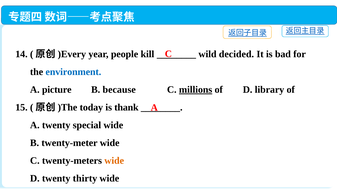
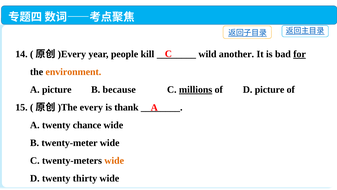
decided: decided -> another (236, 54)
for underline: none -> present (300, 54)
environment colour: blue -> orange (73, 72)
D library: library -> picture (270, 89)
today: today -> every (91, 107)
special: special -> chance (87, 125)
